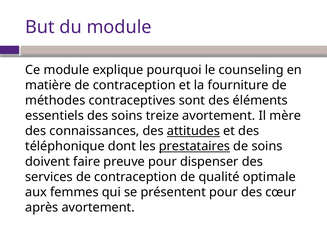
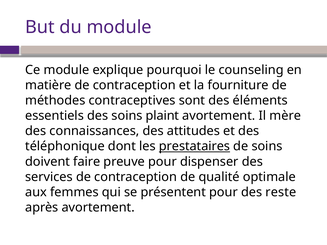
treize: treize -> plaint (162, 116)
attitudes underline: present -> none (193, 131)
cœur: cœur -> reste (281, 192)
